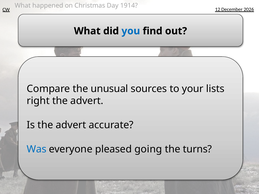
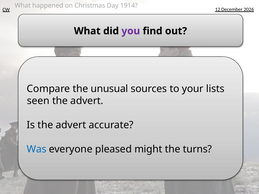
you colour: blue -> purple (131, 31)
right: right -> seen (38, 101)
going: going -> might (148, 149)
